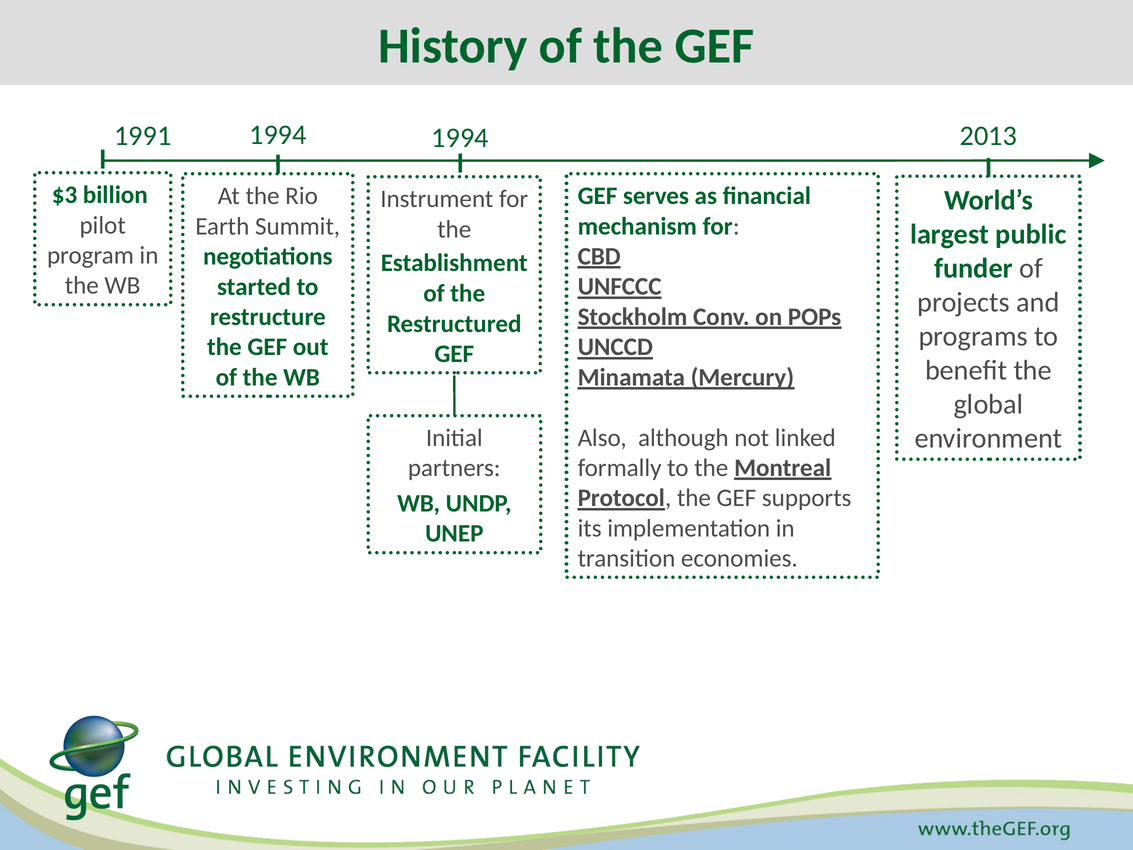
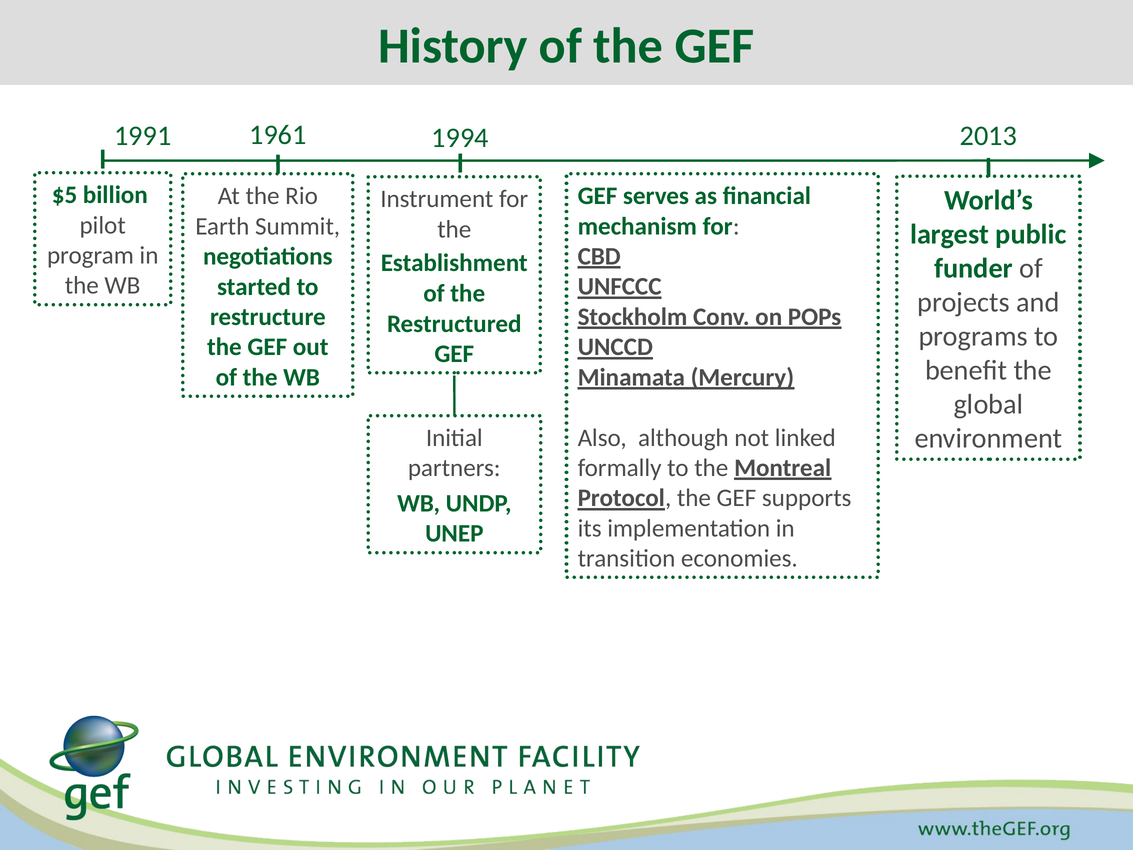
1991 1994: 1994 -> 1961 (278, 135)
$3: $3 -> $5 (65, 195)
